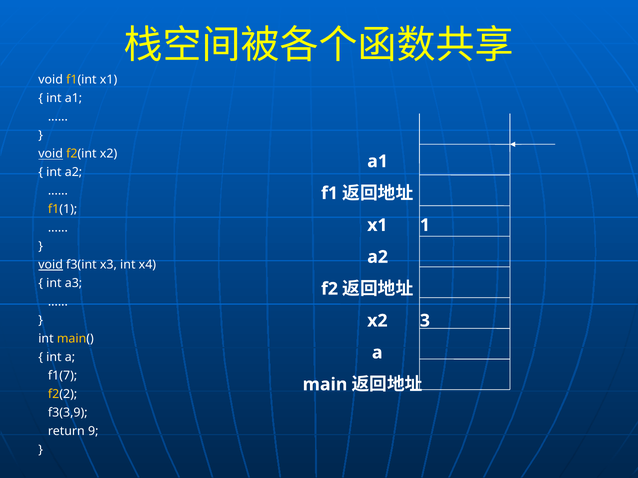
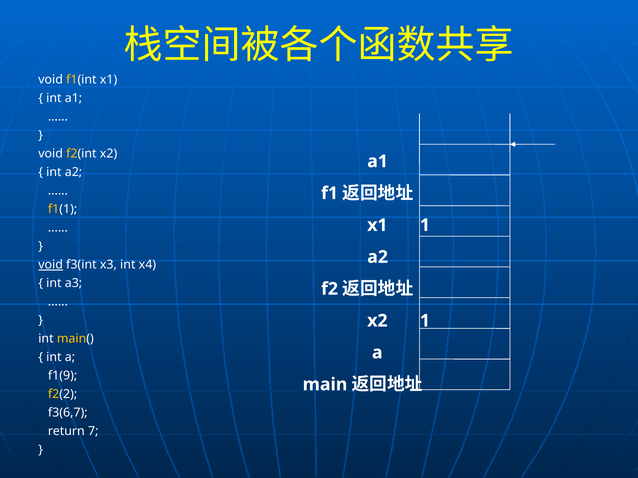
void underline: present -> none (51, 154)
x2 3: 3 -> 1 (425, 321)
f1(7: f1(7 -> f1(9 (63, 376)
f3(3,9: f3(3,9 -> f3(6,7 (68, 413)
9: 9 -> 7 (93, 432)
